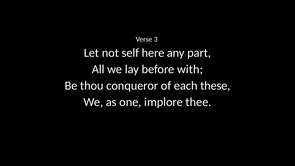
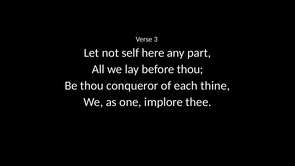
before with: with -> thou (190, 69)
these: these -> thine (215, 86)
